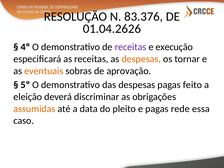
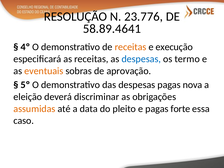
83.376: 83.376 -> 23.776 (144, 17)
01.04.2626: 01.04.2626 -> 58.89.4641 (112, 29)
receitas colour: purple -> orange (131, 47)
despesas colour: orange -> blue (141, 59)
tornar: tornar -> termo (187, 59)
feito: feito -> nova (193, 85)
rede: rede -> forte (180, 109)
